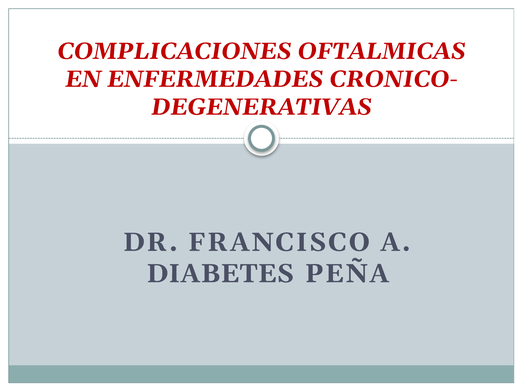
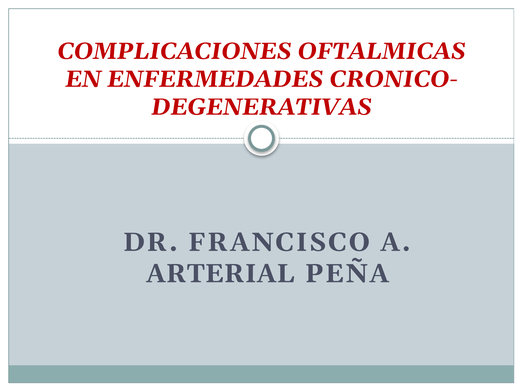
DIABETES: DIABETES -> ARTERIAL (220, 274)
